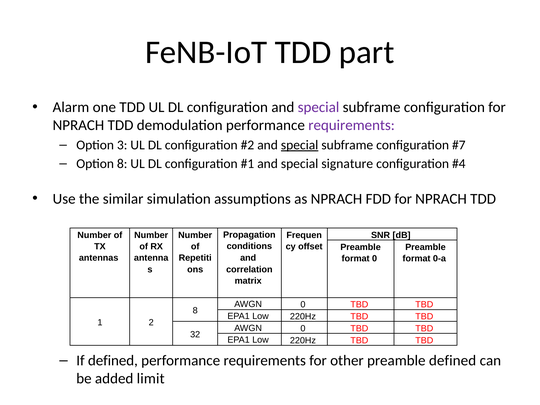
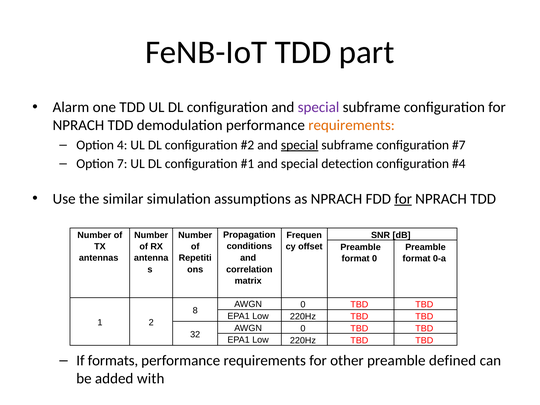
requirements colour: purple -> orange (352, 125)
3: 3 -> 4 (122, 145)
Option 8: 8 -> 7 (122, 164)
signature: signature -> detection (347, 164)
for underline: none -> present (403, 199)
If defined: defined -> formats (113, 361)
limit: limit -> with (151, 379)
